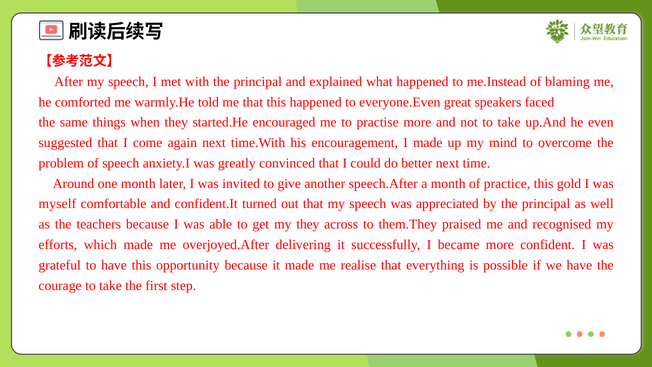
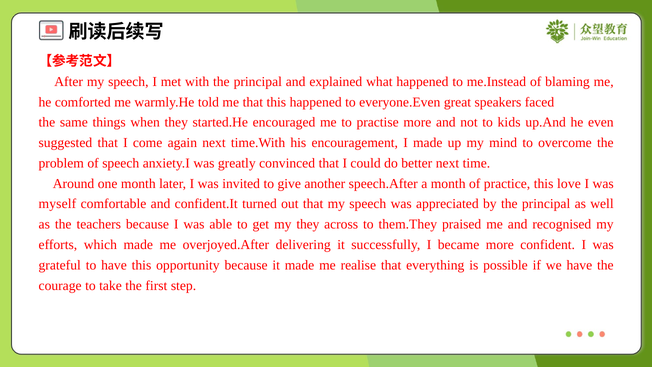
not to take: take -> kids (509, 122)
gold: gold -> love (569, 183)
